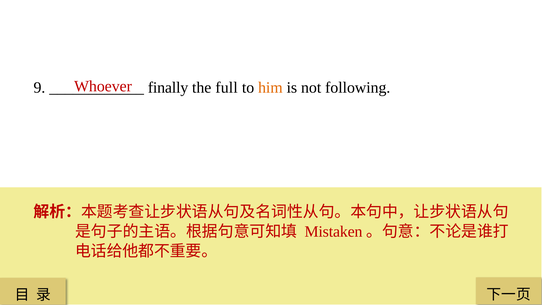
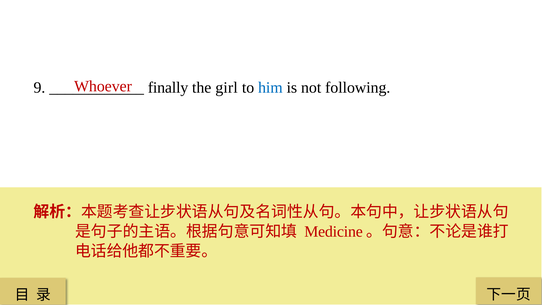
full: full -> girl (227, 88)
him colour: orange -> blue (270, 88)
Mistaken: Mistaken -> Medicine (334, 232)
